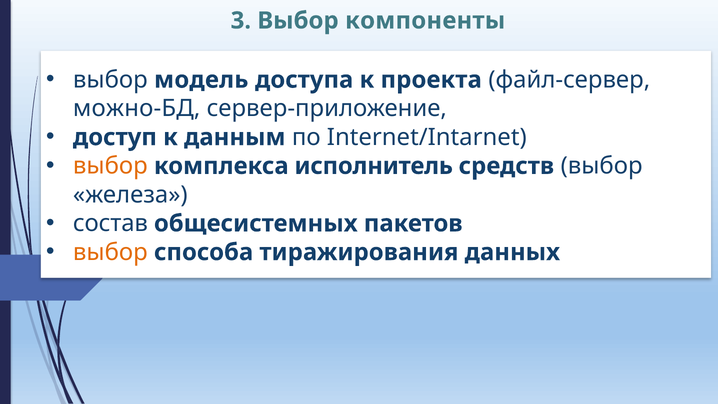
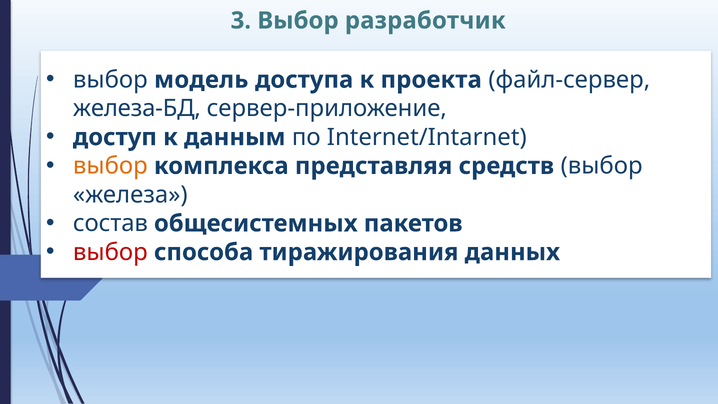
компоненты: компоненты -> разработчик (425, 21)
можно-БД: можно-БД -> железа-БД (137, 109)
исполнитель: исполнитель -> представляя (374, 166)
выбор colour: orange -> red (110, 252)
